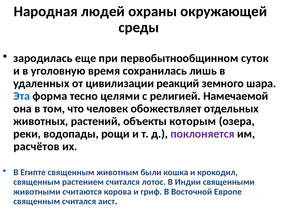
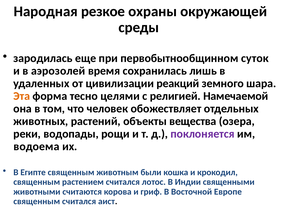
людей: людей -> резкое (103, 11)
уголовную: уголовную -> аэрозолей (58, 71)
Эта colour: blue -> orange (22, 96)
которым: которым -> вещества (193, 122)
расчётов: расчётов -> водоема (36, 147)
